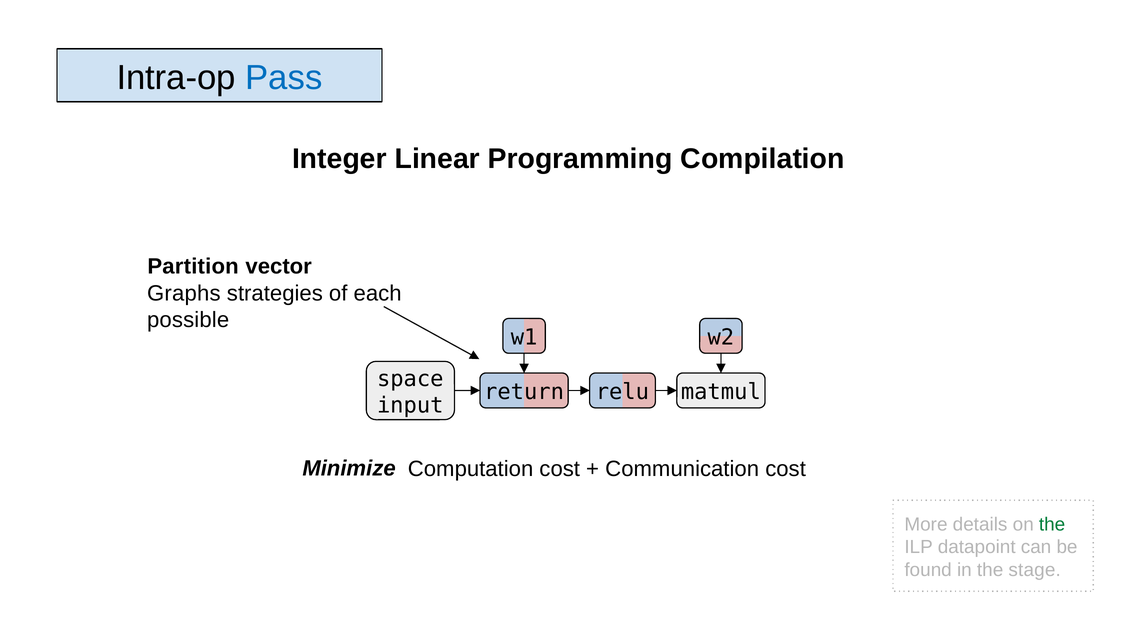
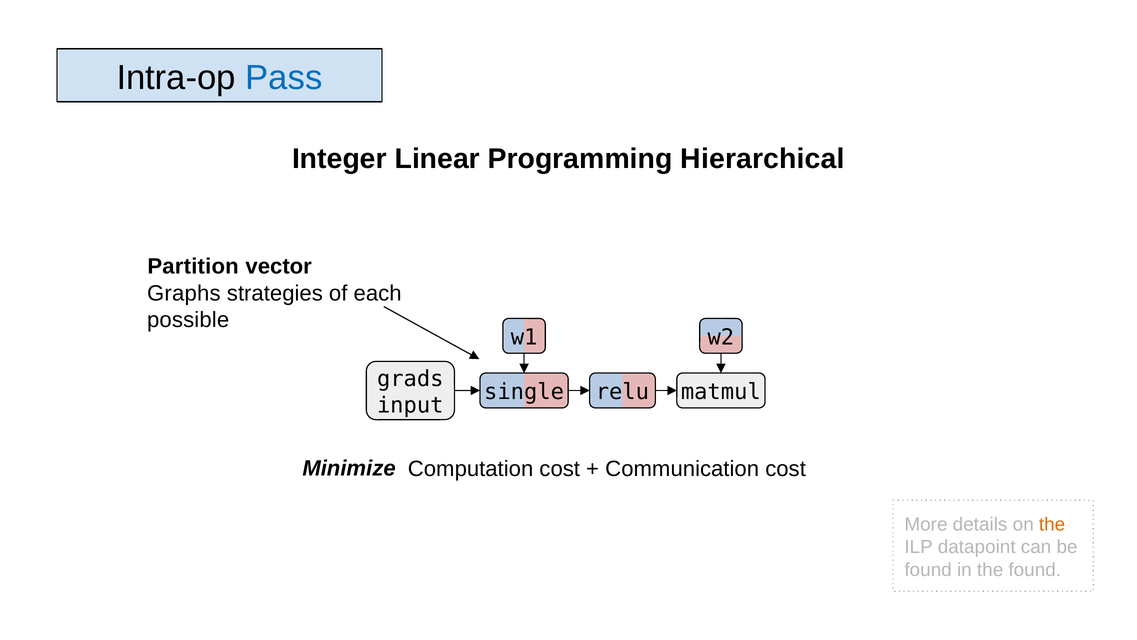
Compilation: Compilation -> Hierarchical (762, 159)
space: space -> grads (410, 379)
return: return -> single (524, 392)
the colour: green -> orange (1052, 524)
the stage: stage -> found (1035, 569)
